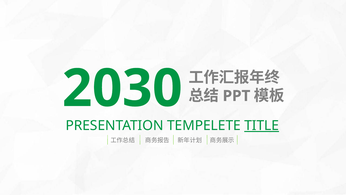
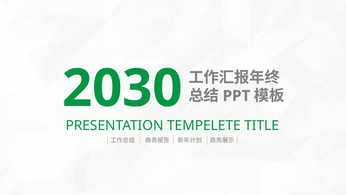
TITLE underline: present -> none (262, 125)
